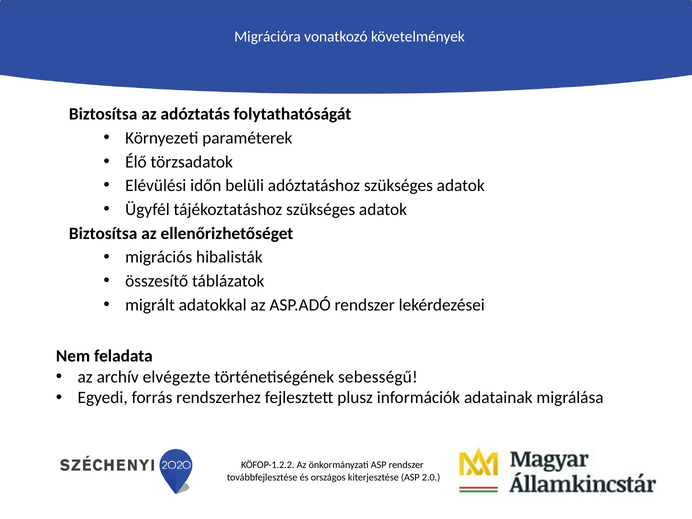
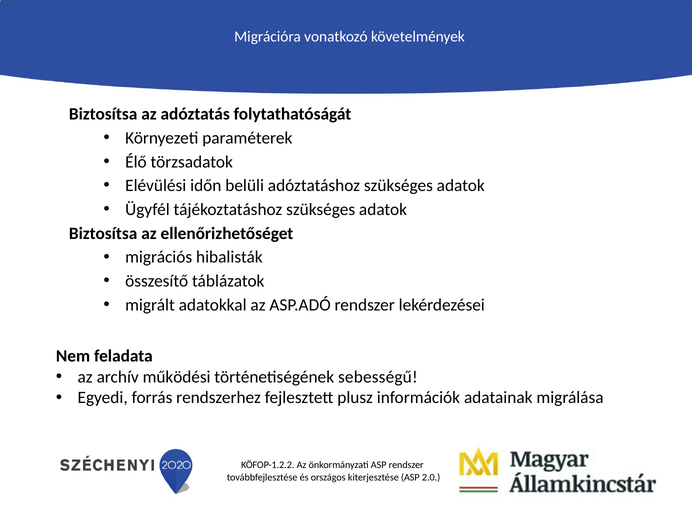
elvégezte: elvégezte -> működési (177, 377)
